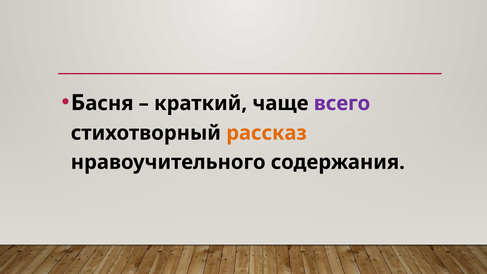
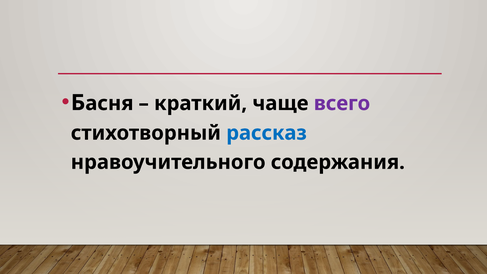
рассказ colour: orange -> blue (267, 133)
